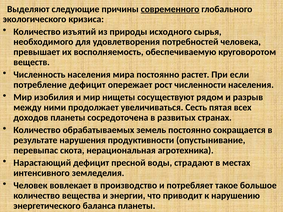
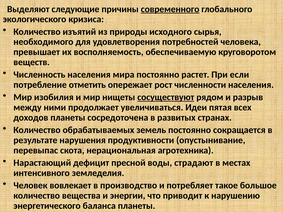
потребление дефицит: дефицит -> отметить (87, 85)
сосуществуют underline: none -> present (166, 97)
Сесть: Сесть -> Идеи (196, 108)
